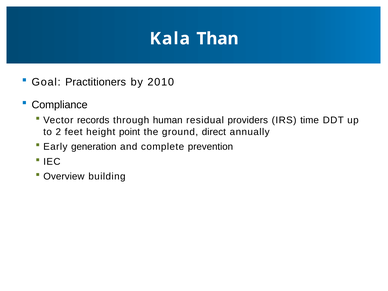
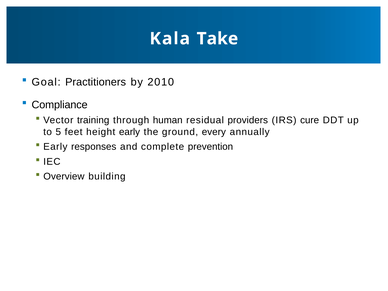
Than: Than -> Take (217, 39)
records: records -> training (93, 120)
time: time -> cure (310, 120)
2: 2 -> 5 (58, 132)
height point: point -> early (130, 132)
direct: direct -> every (214, 132)
generation: generation -> responses (94, 147)
